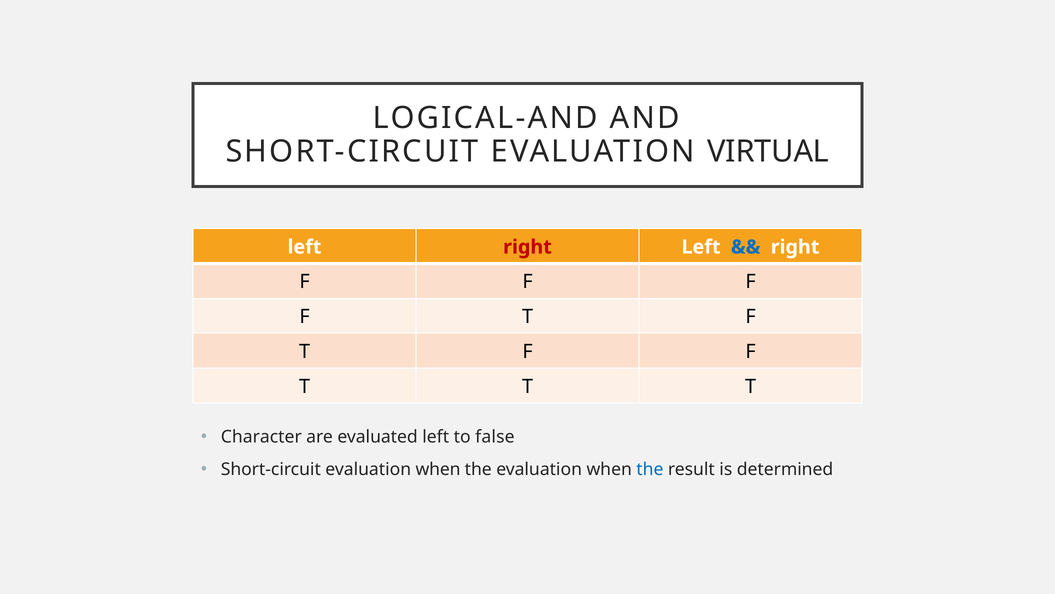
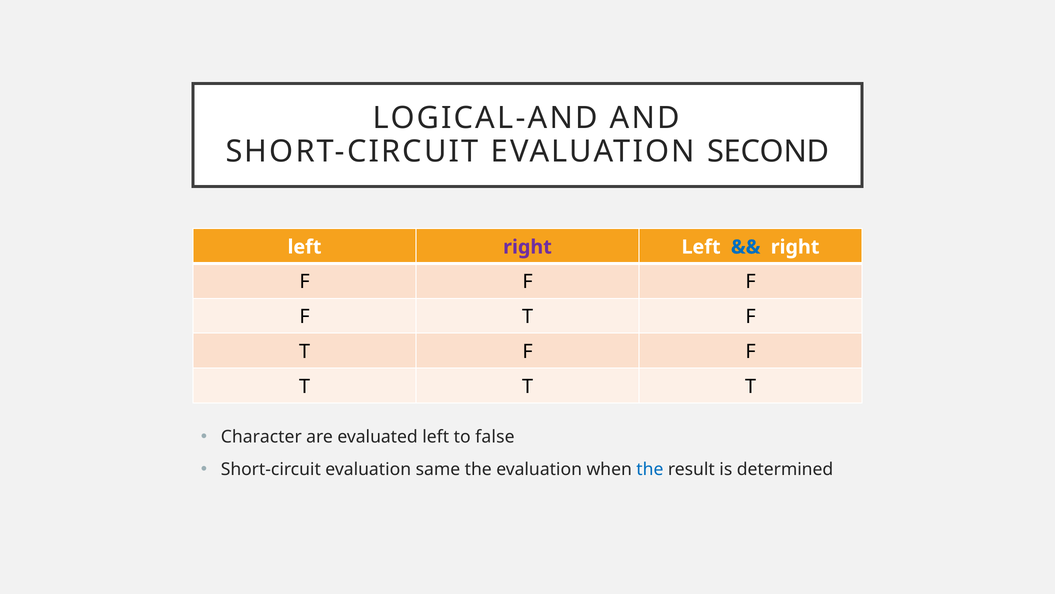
VIRTUAL: VIRTUAL -> SECOND (768, 151)
right colour: red -> purple (527, 247)
Short-circuit evaluation when: when -> same (438, 469)
